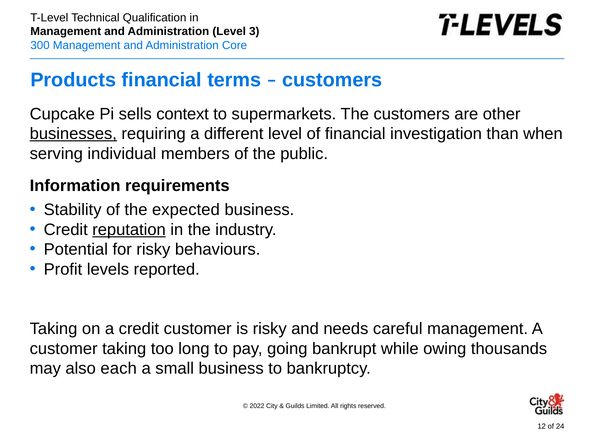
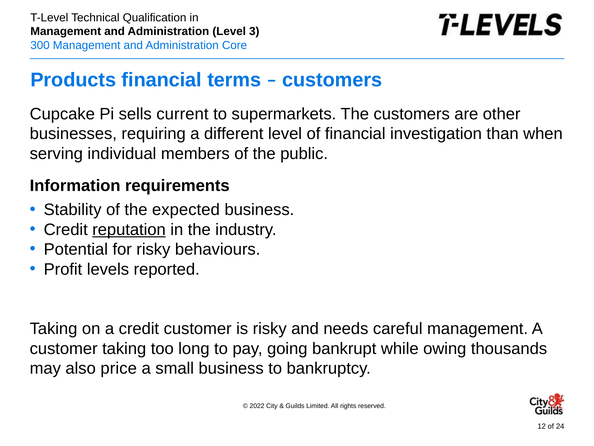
context: context -> current (182, 114)
businesses underline: present -> none (73, 134)
each: each -> price (119, 368)
